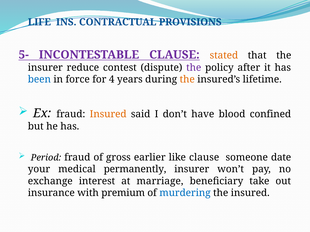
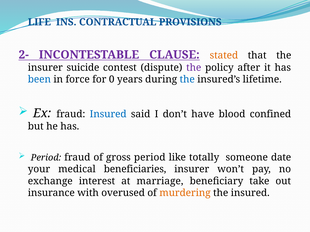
5-: 5- -> 2- (24, 55)
reduce: reduce -> suicide (83, 68)
4: 4 -> 0 (112, 80)
the colour: orange -> blue (187, 80)
Insured colour: orange -> blue (108, 114)
gross earlier: earlier -> period (150, 158)
like clause: clause -> totally (204, 158)
permanently: permanently -> beneficiaries (135, 170)
premium: premium -> overused (123, 193)
murdering colour: blue -> orange (185, 193)
